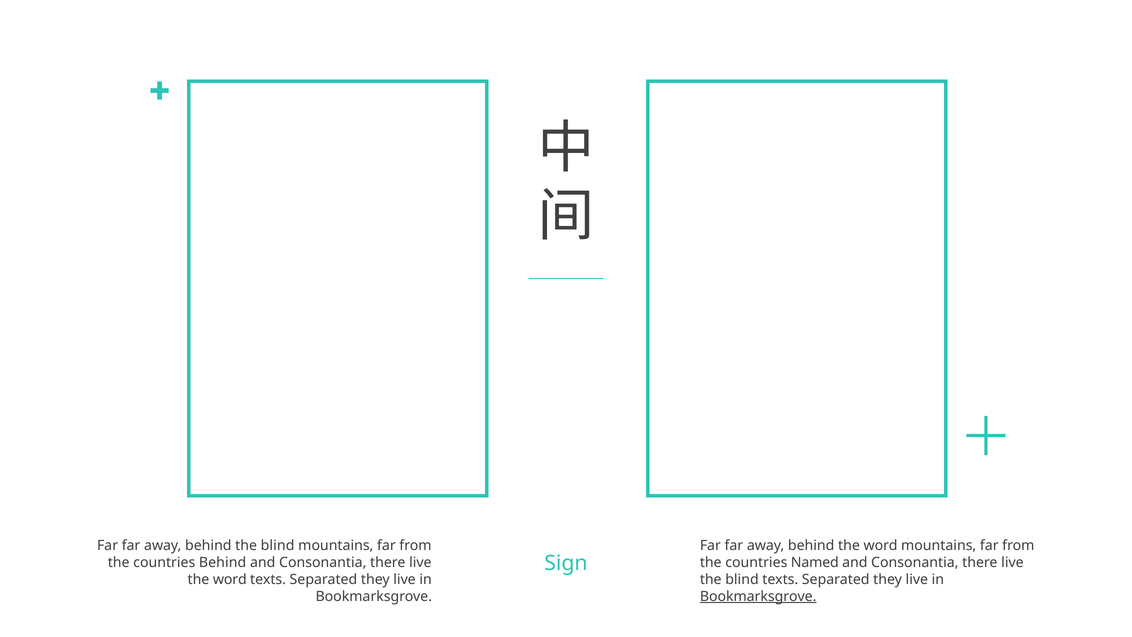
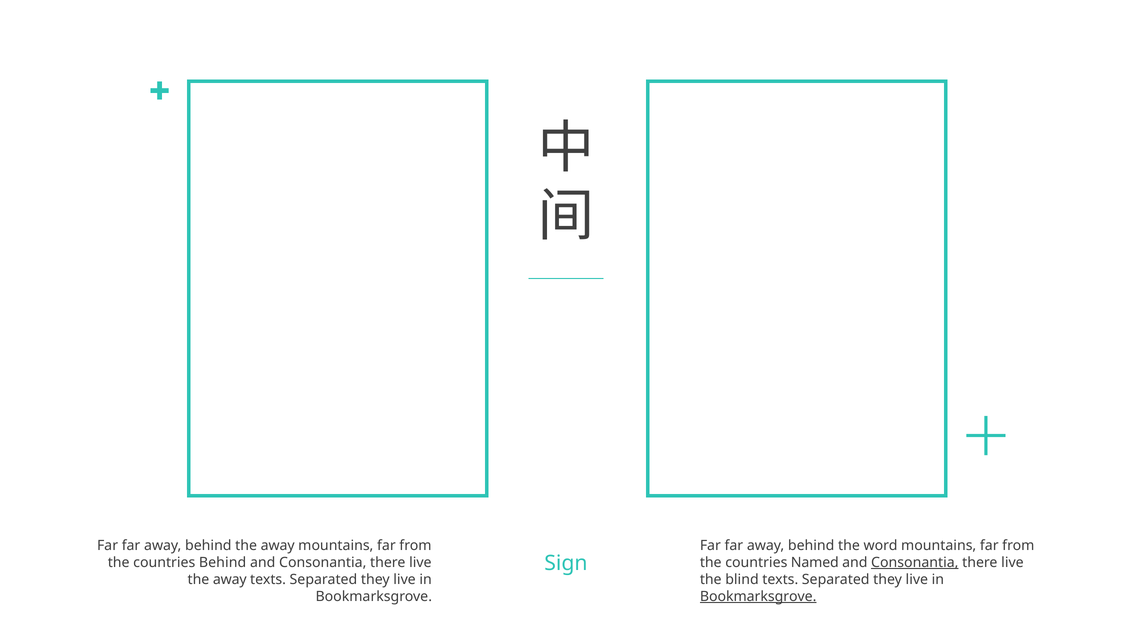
behind the blind: blind -> away (278, 545)
Consonantia underline: none -> present (915, 562)
word: word -> away (230, 579)
